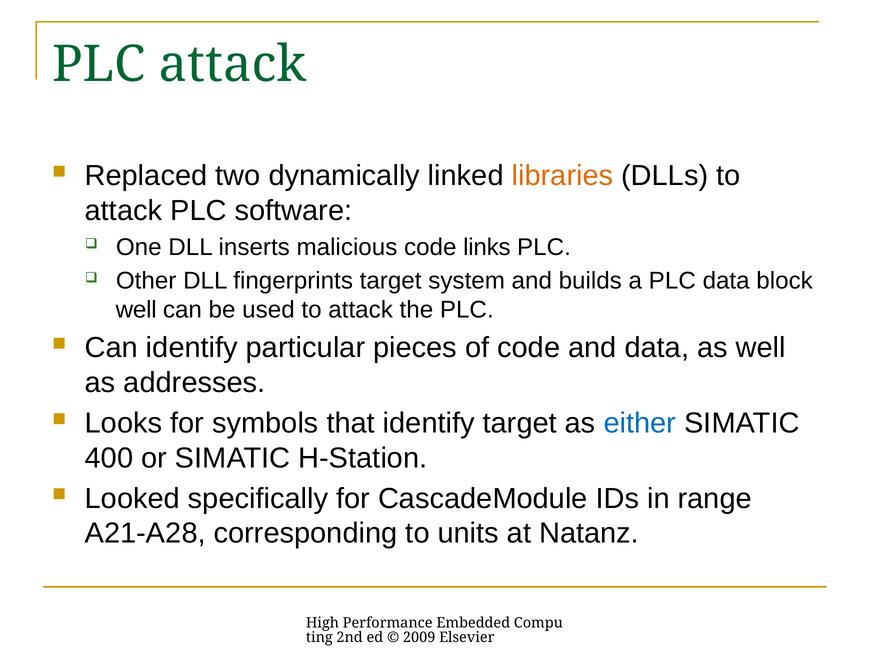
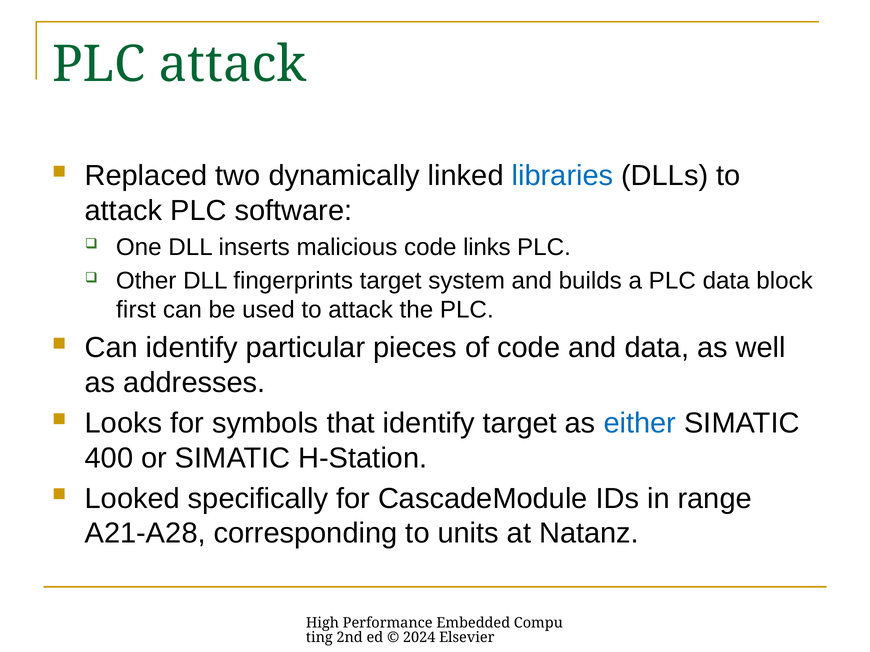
libraries colour: orange -> blue (563, 176)
well: well -> first (136, 310)
2009: 2009 -> 2024 (419, 638)
